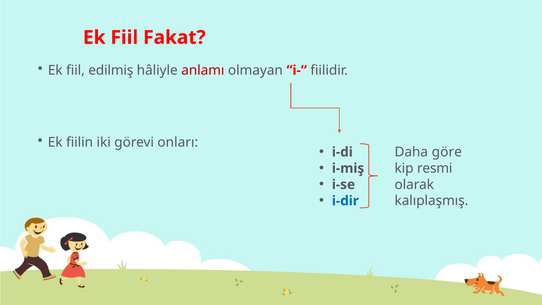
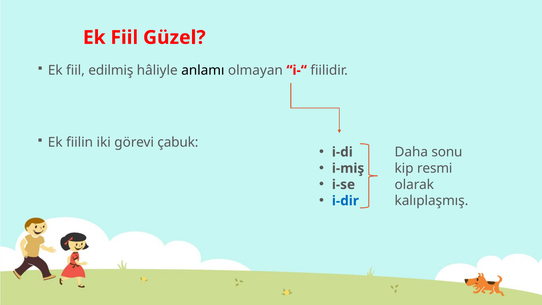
Fakat: Fakat -> Güzel (174, 37)
anlamı colour: red -> black (203, 70)
onları: onları -> çabuk (178, 142)
göre: göre -> sonu (447, 152)
